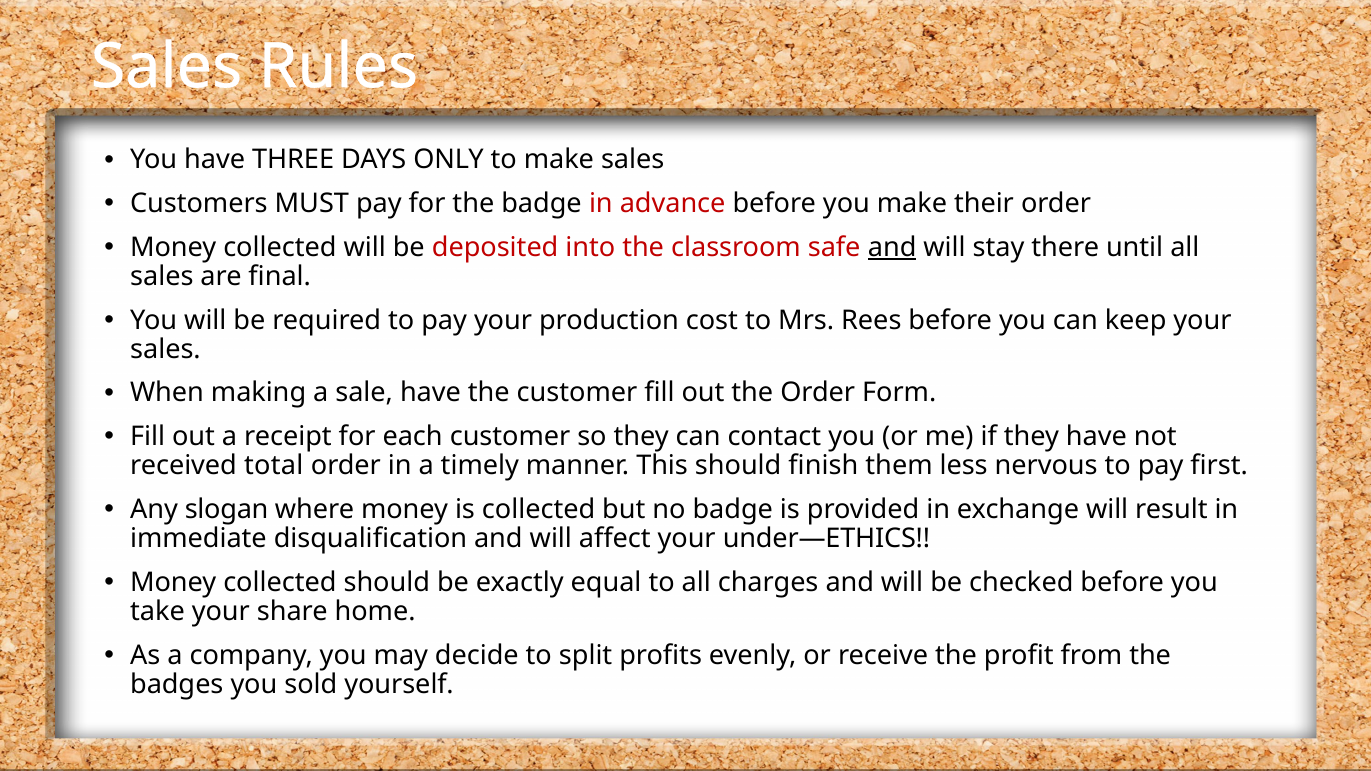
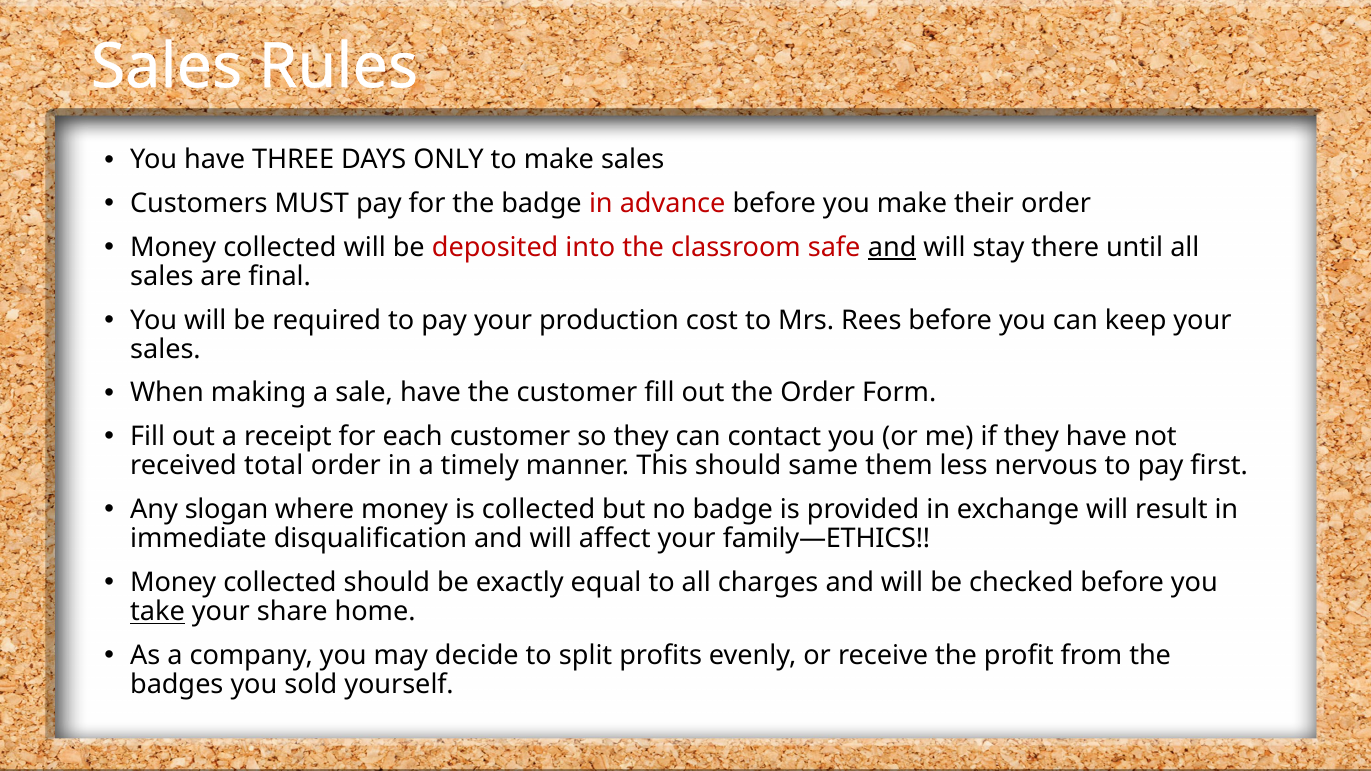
finish: finish -> same (823, 466)
under—ETHICS: under—ETHICS -> family—ETHICS (826, 539)
take underline: none -> present (158, 612)
